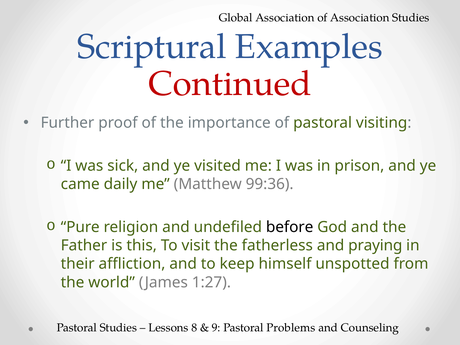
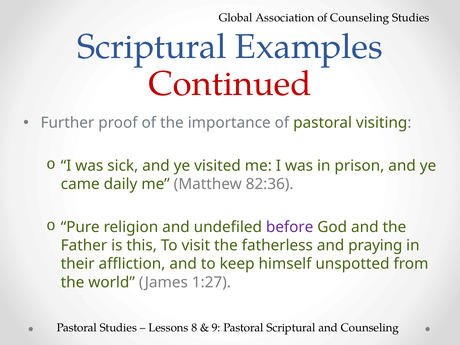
of Association: Association -> Counseling (360, 18)
99:36: 99:36 -> 82:36 (270, 184)
before colour: black -> purple (290, 227)
Pastoral Problems: Problems -> Scriptural (291, 328)
